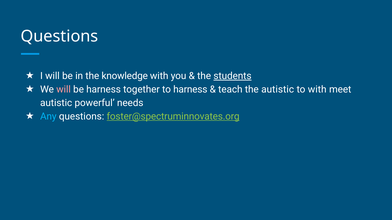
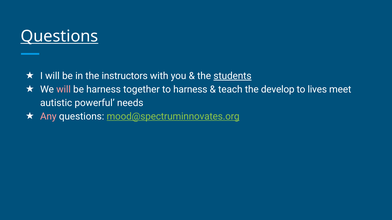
Questions underline: none -> present (59, 36)
knowledge: knowledge -> instructors (125, 76)
the autistic: autistic -> develop (278, 90)
to with: with -> lives (317, 90)
Any colour: light blue -> pink (48, 117)
foster@spectruminnovates.org: foster@spectruminnovates.org -> mood@spectruminnovates.org (173, 117)
